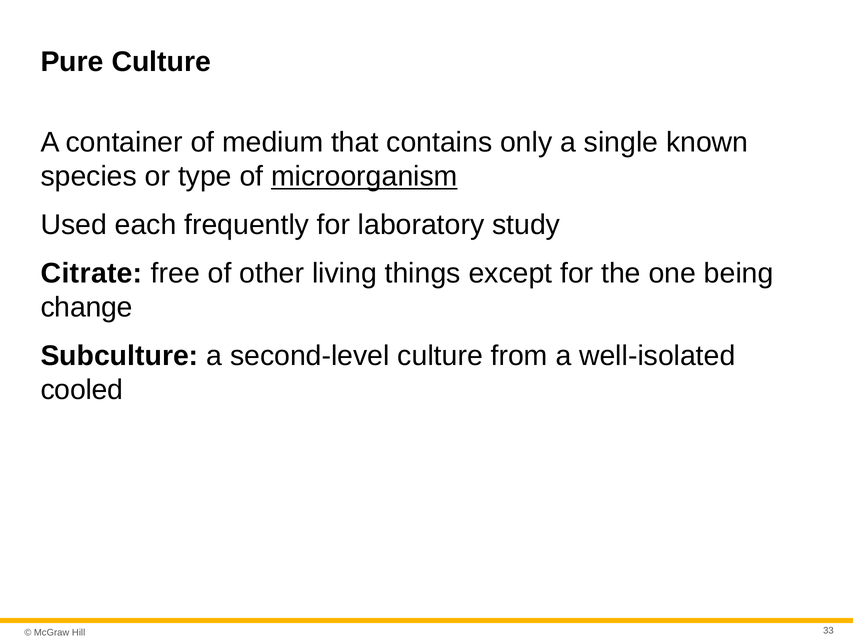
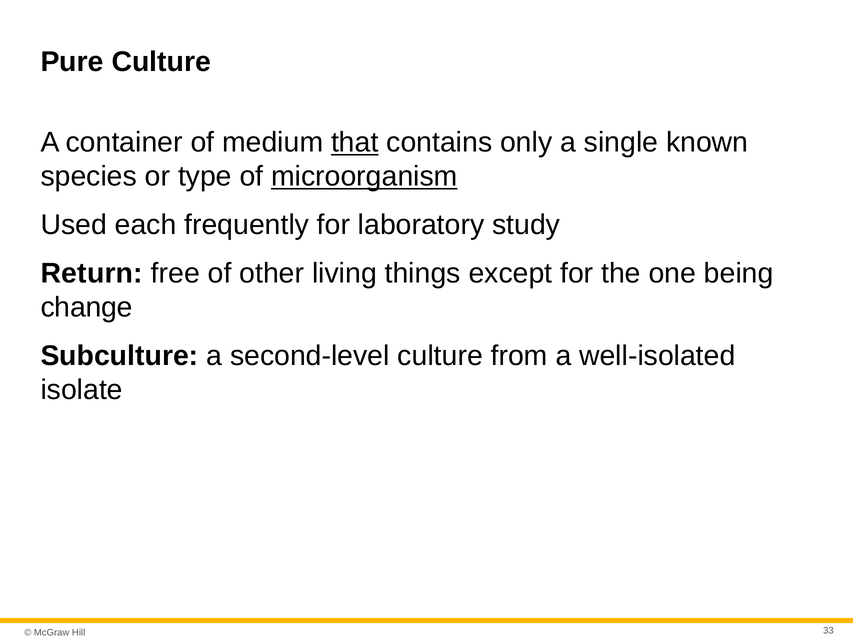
that underline: none -> present (355, 142)
Citrate: Citrate -> Return (92, 273)
cooled: cooled -> isolate (82, 390)
